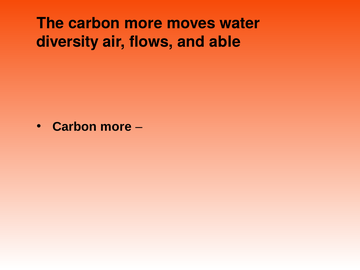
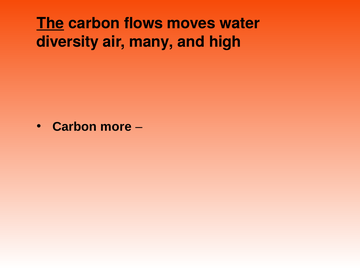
The underline: none -> present (50, 23)
more: more -> flows (144, 23)
flows: flows -> many (151, 42)
able: able -> high (225, 42)
